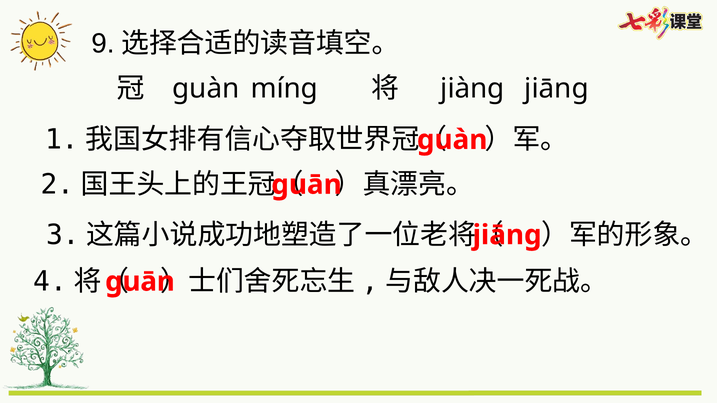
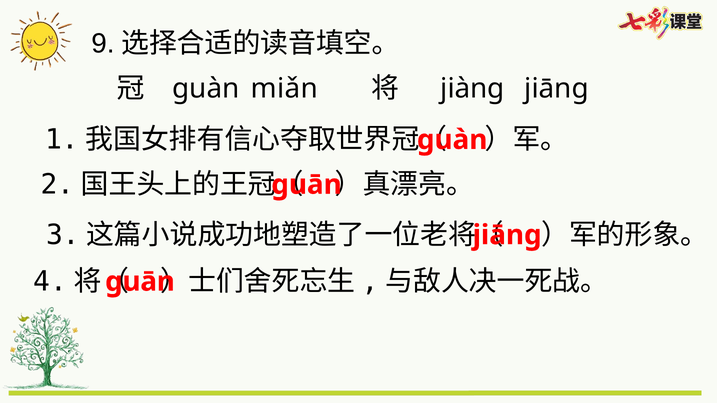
míng: míng -> miǎn (284, 88)
